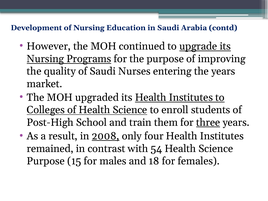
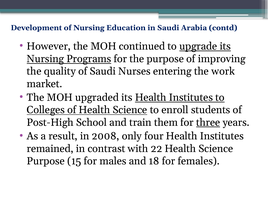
the years: years -> work (223, 71)
2008 underline: present -> none (106, 136)
54: 54 -> 22 (156, 149)
